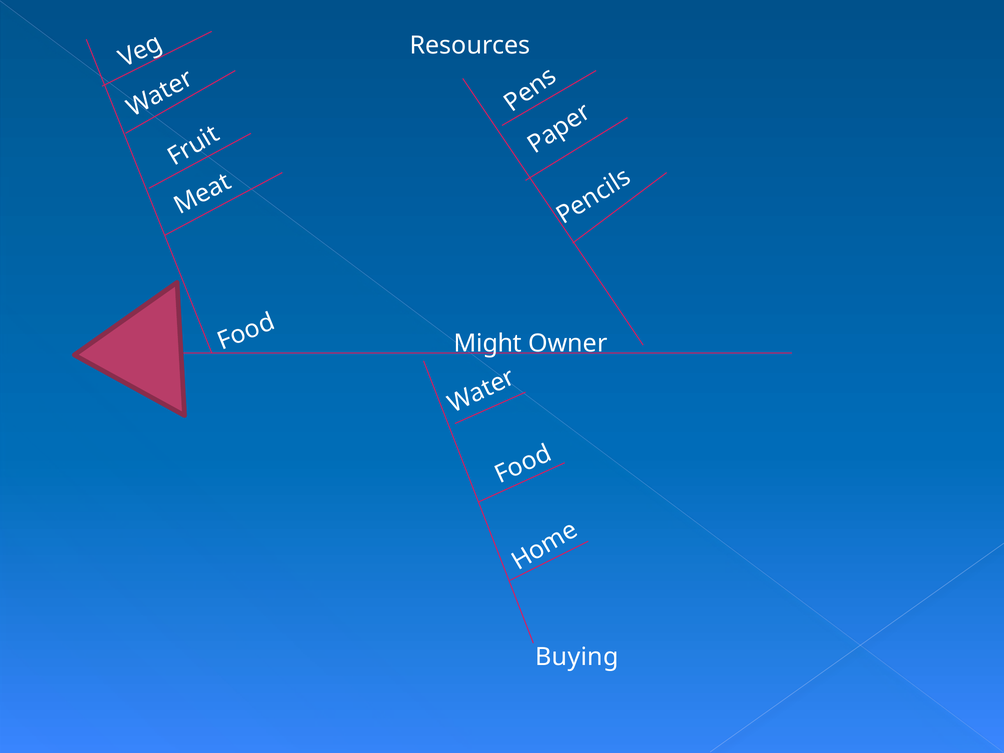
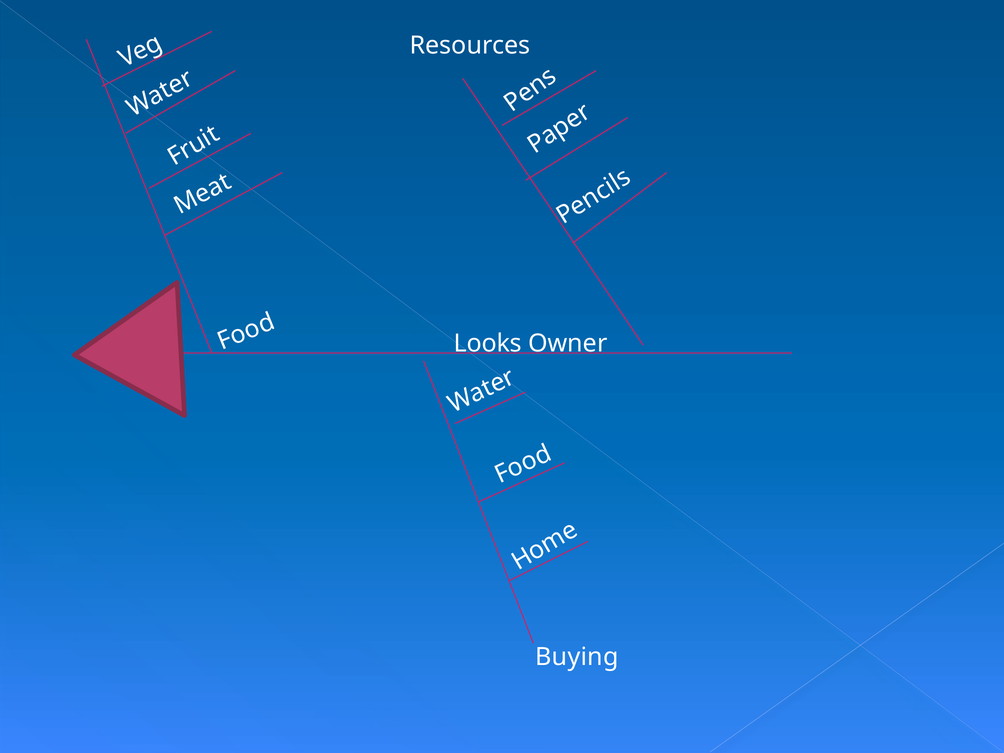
Might: Might -> Looks (488, 343)
